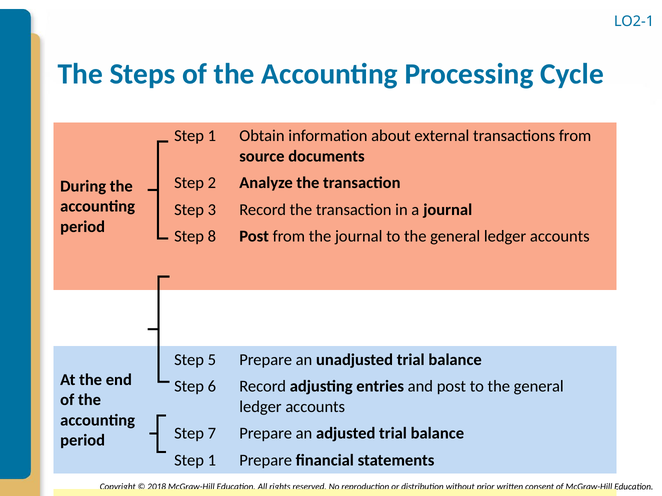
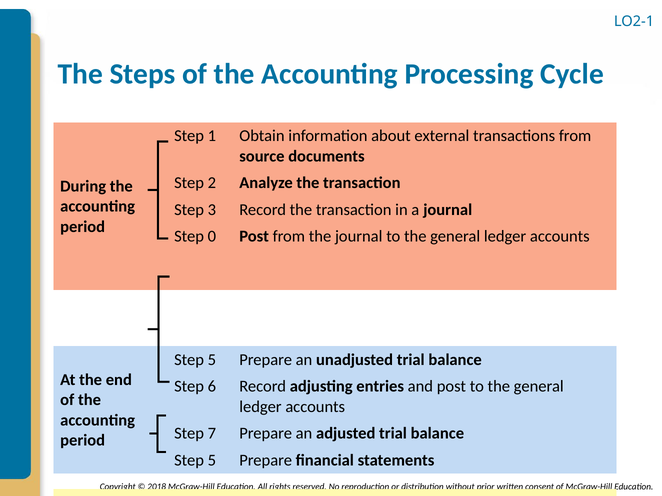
8: 8 -> 0 (212, 237)
1: 1 -> 5 (212, 461)
